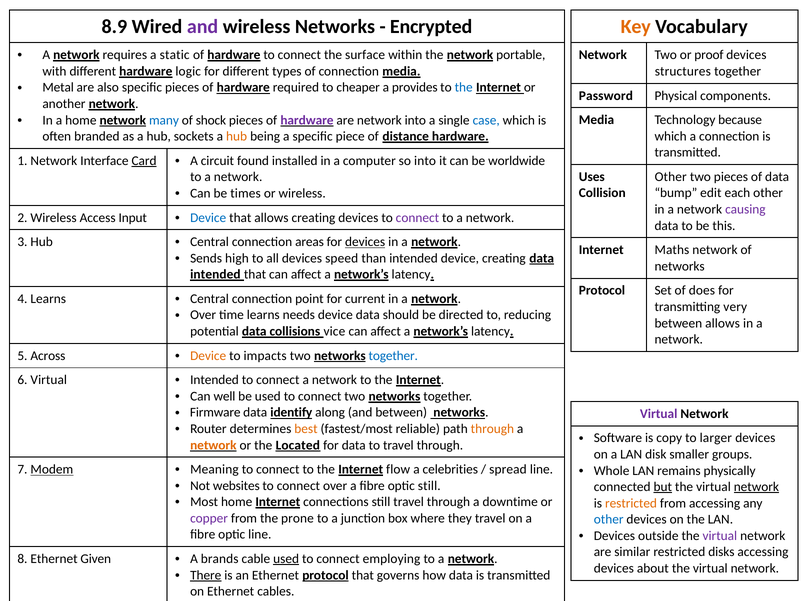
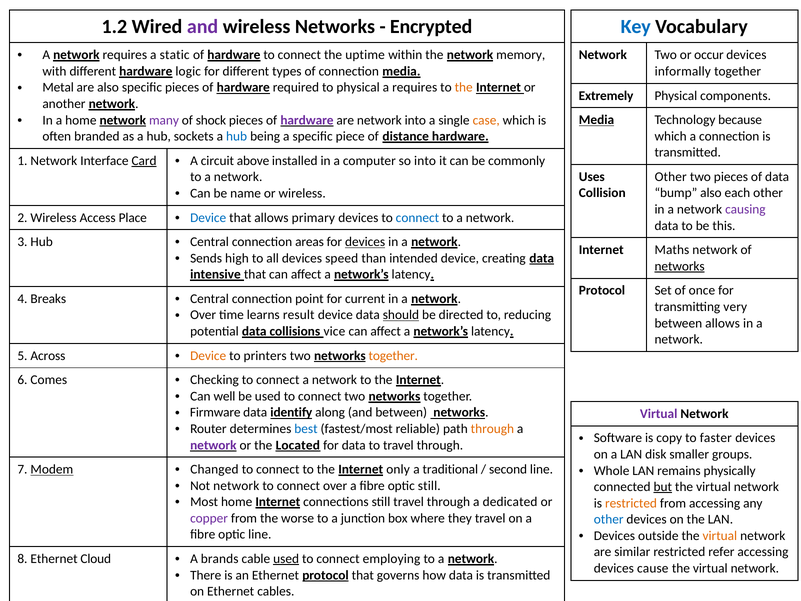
8.9: 8.9 -> 1.2 (114, 27)
Key colour: orange -> blue (636, 27)
surface: surface -> uptime (365, 55)
portable: portable -> memory (521, 55)
proof: proof -> occur (709, 55)
structures: structures -> informally (683, 71)
to cheaper: cheaper -> physical (358, 88)
a provides: provides -> requires (415, 88)
the colour: blue -> orange (464, 88)
Password: Password -> Extremely (606, 96)
many colour: blue -> purple (164, 120)
case colour: blue -> orange (486, 120)
Media underline: none -> present (596, 120)
hub colour: orange -> blue (237, 136)
found: found -> above (253, 161)
worldwide: worldwide -> commonly (517, 161)
times: times -> name (246, 193)
bump edit: edit -> also (711, 193)
Input: Input -> Place (133, 218)
allows creating: creating -> primary (313, 218)
connect colour: purple -> blue (417, 218)
networks underline: none -> present (680, 266)
intended: intended -> intensive (215, 274)
does: does -> once (702, 290)
4 Learns: Learns -> Breaks (48, 299)
needs: needs -> result (299, 315)
should underline: none -> present (401, 315)
impacts: impacts -> printers (265, 356)
together colour: blue -> orange (393, 356)
6 Virtual: Virtual -> Comes (49, 380)
Intended: Intended -> Checking (214, 380)
best colour: orange -> blue (306, 429)
larger: larger -> faster (716, 438)
network colour: orange -> purple (213, 445)
Meaning: Meaning -> Changed (214, 469)
flow: flow -> only (398, 469)
celebrities: celebrities -> traditional (450, 469)
spread: spread -> second (508, 469)
Not websites: websites -> network (236, 486)
network underline: present -> none (756, 487)
downtime: downtime -> dedicated (510, 502)
prone: prone -> worse (298, 518)
virtual colour: purple -> orange (720, 536)
disks: disks -> refer (721, 552)
Given: Given -> Cloud (96, 559)
about: about -> cause (653, 568)
There underline: present -> none (206, 575)
